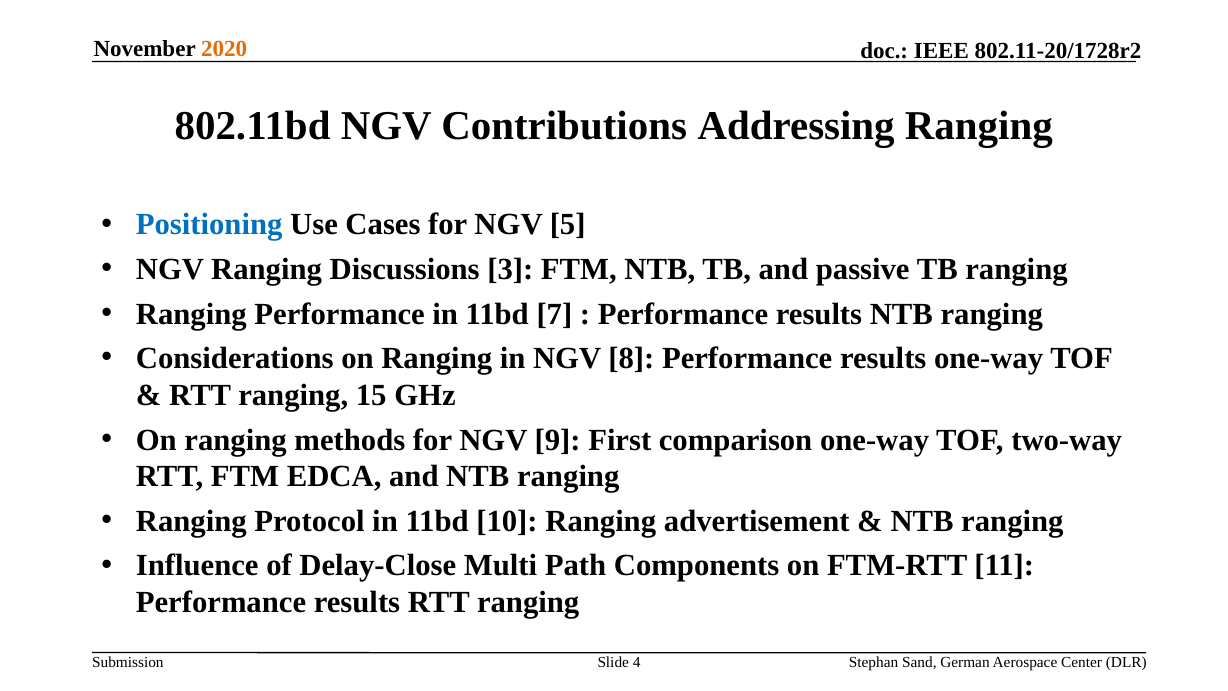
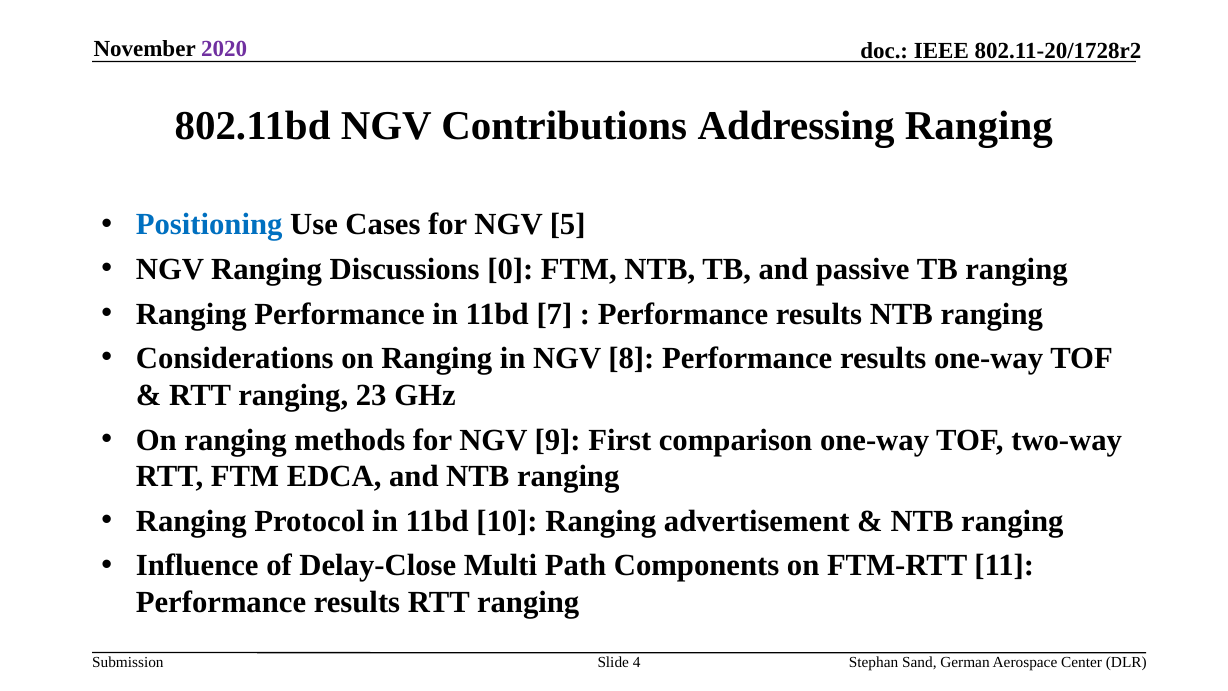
2020 colour: orange -> purple (224, 49)
3: 3 -> 0 (510, 269)
15: 15 -> 23 (371, 395)
